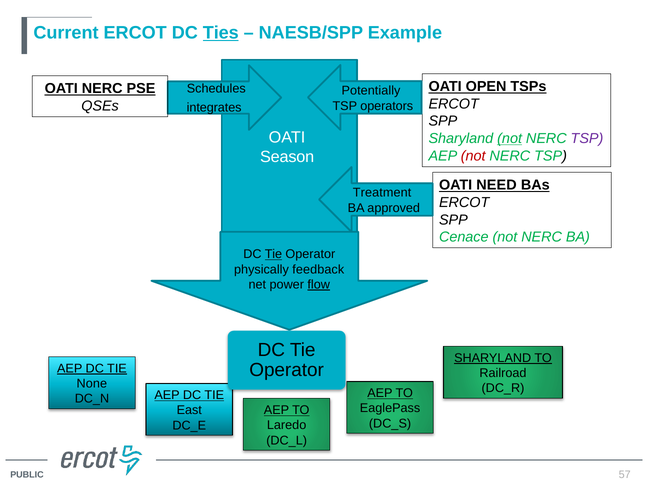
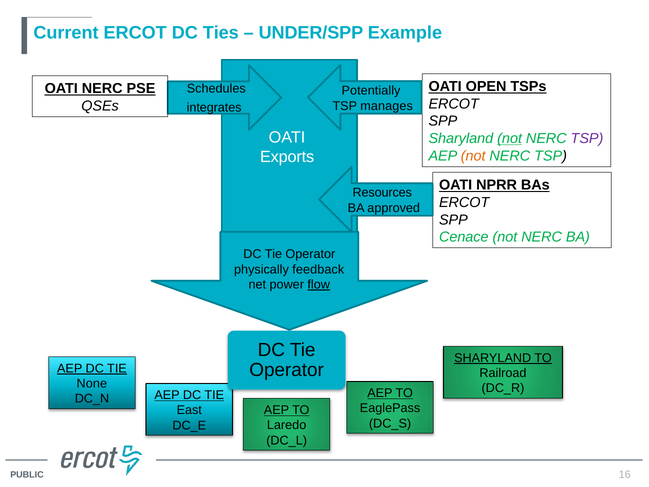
Ties underline: present -> none (221, 33)
NAESB/SPP: NAESB/SPP -> UNDER/SPP (311, 33)
operators: operators -> manages (387, 106)
Season: Season -> Exports (287, 157)
not colour: red -> orange (473, 156)
NEED: NEED -> NPRR (497, 185)
Treatment: Treatment -> Resources (382, 193)
Tie underline: present -> none (273, 254)
57: 57 -> 16 (625, 474)
